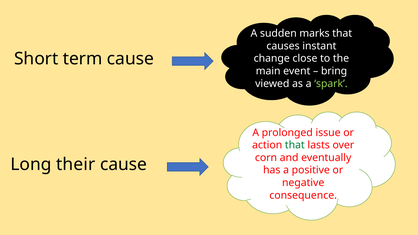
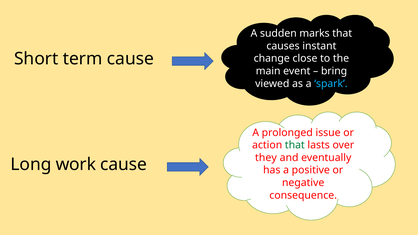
spark colour: light green -> light blue (331, 84)
corn: corn -> they (266, 158)
their: their -> work (76, 165)
